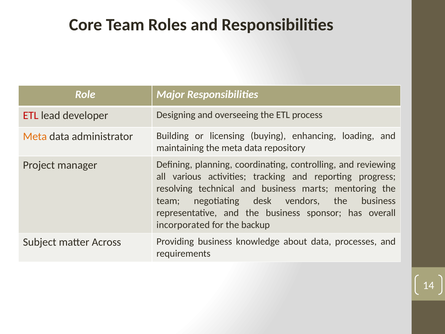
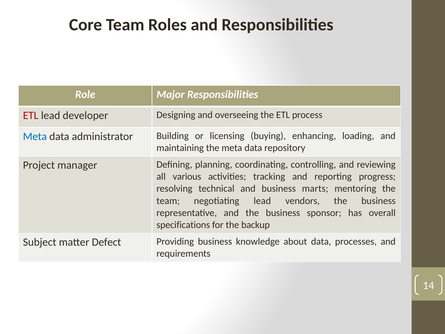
Meta colour: orange -> blue (35, 136)
negotiating desk: desk -> lead (262, 201)
incorporated: incorporated -> specifications (183, 225)
Across: Across -> Defect (106, 242)
